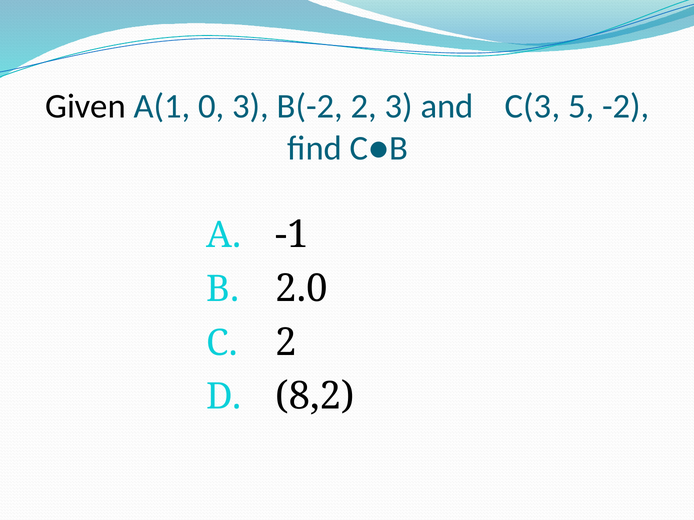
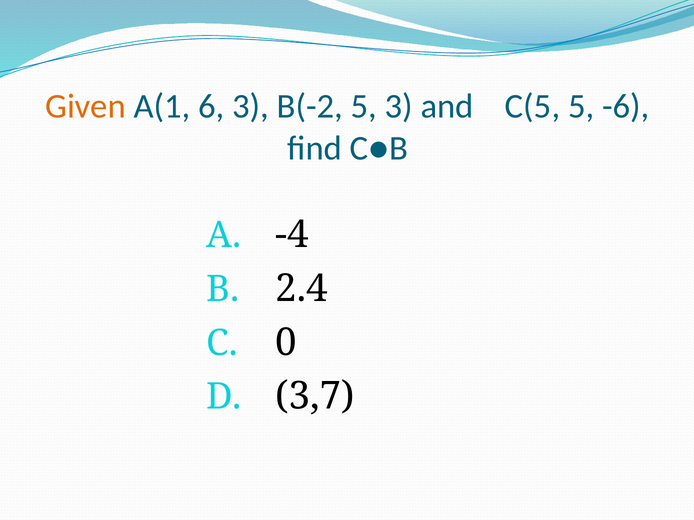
Given colour: black -> orange (86, 107)
0: 0 -> 6 (211, 107)
B(-2 2: 2 -> 5 (364, 107)
C(3: C(3 -> C(5 (533, 107)
-2: -2 -> -6 (626, 107)
-1: -1 -> -4 (292, 235)
2.0: 2.0 -> 2.4 (302, 289)
2: 2 -> 0 (286, 343)
8,2: 8,2 -> 3,7 (315, 397)
